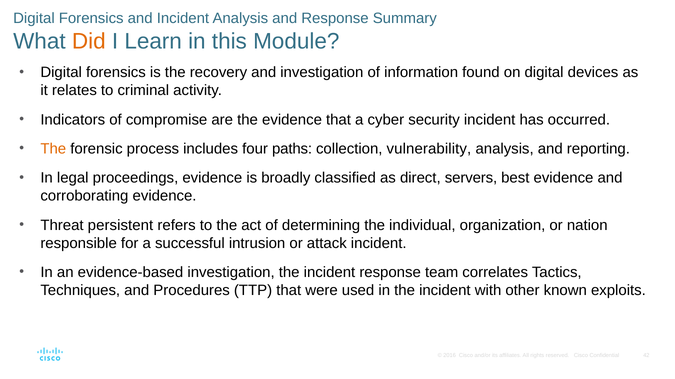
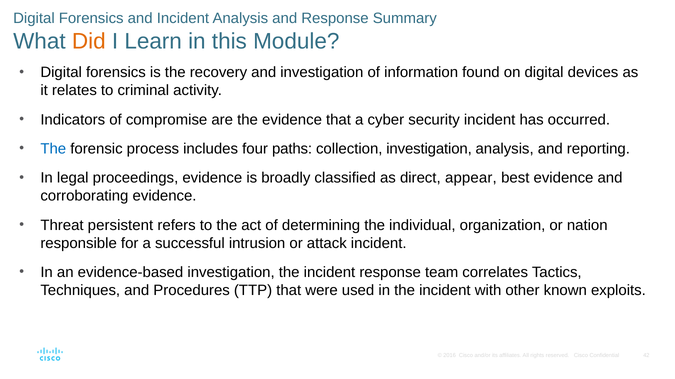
The colour: orange -> blue (53, 149)
collection vulnerability: vulnerability -> investigation (429, 149)
servers: servers -> appear (471, 178)
